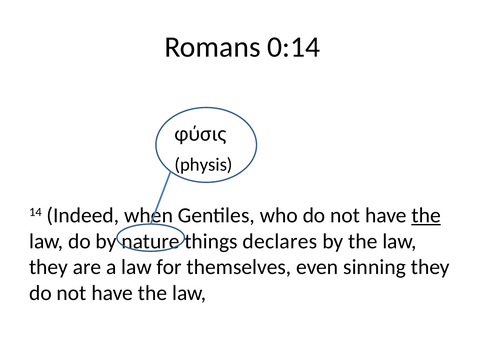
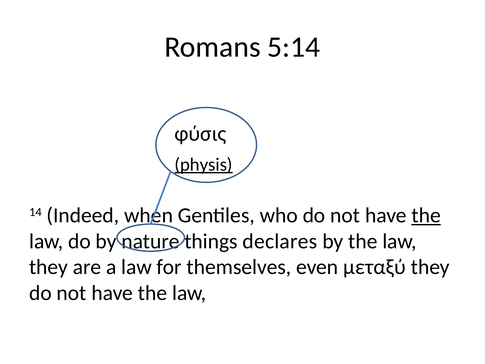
0:14: 0:14 -> 5:14 (294, 47)
physis underline: none -> present (204, 165)
sinning: sinning -> μεταξύ (374, 267)
